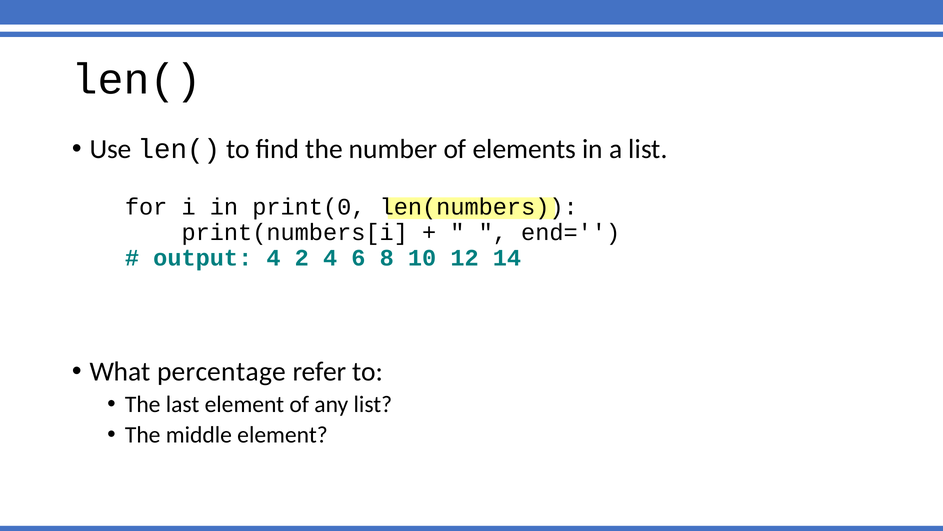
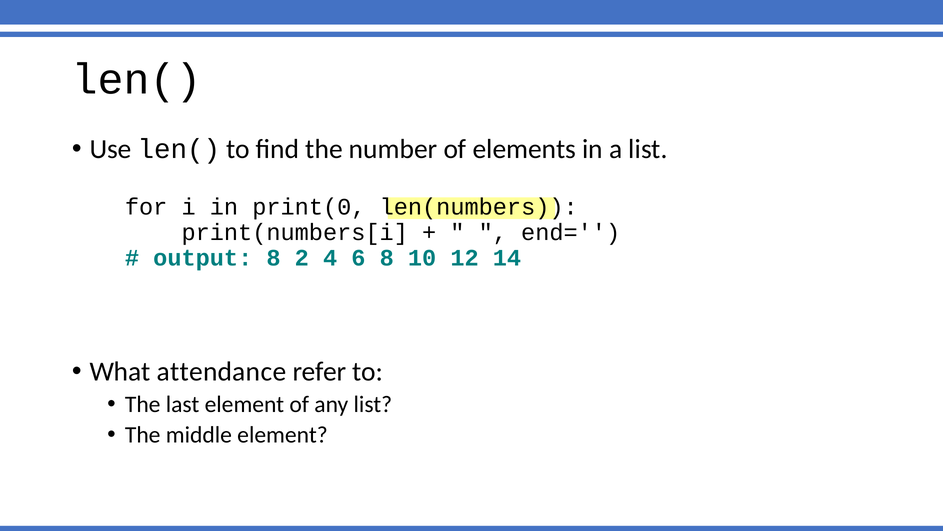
output 4: 4 -> 8 (274, 258)
percentage: percentage -> attendance (221, 371)
